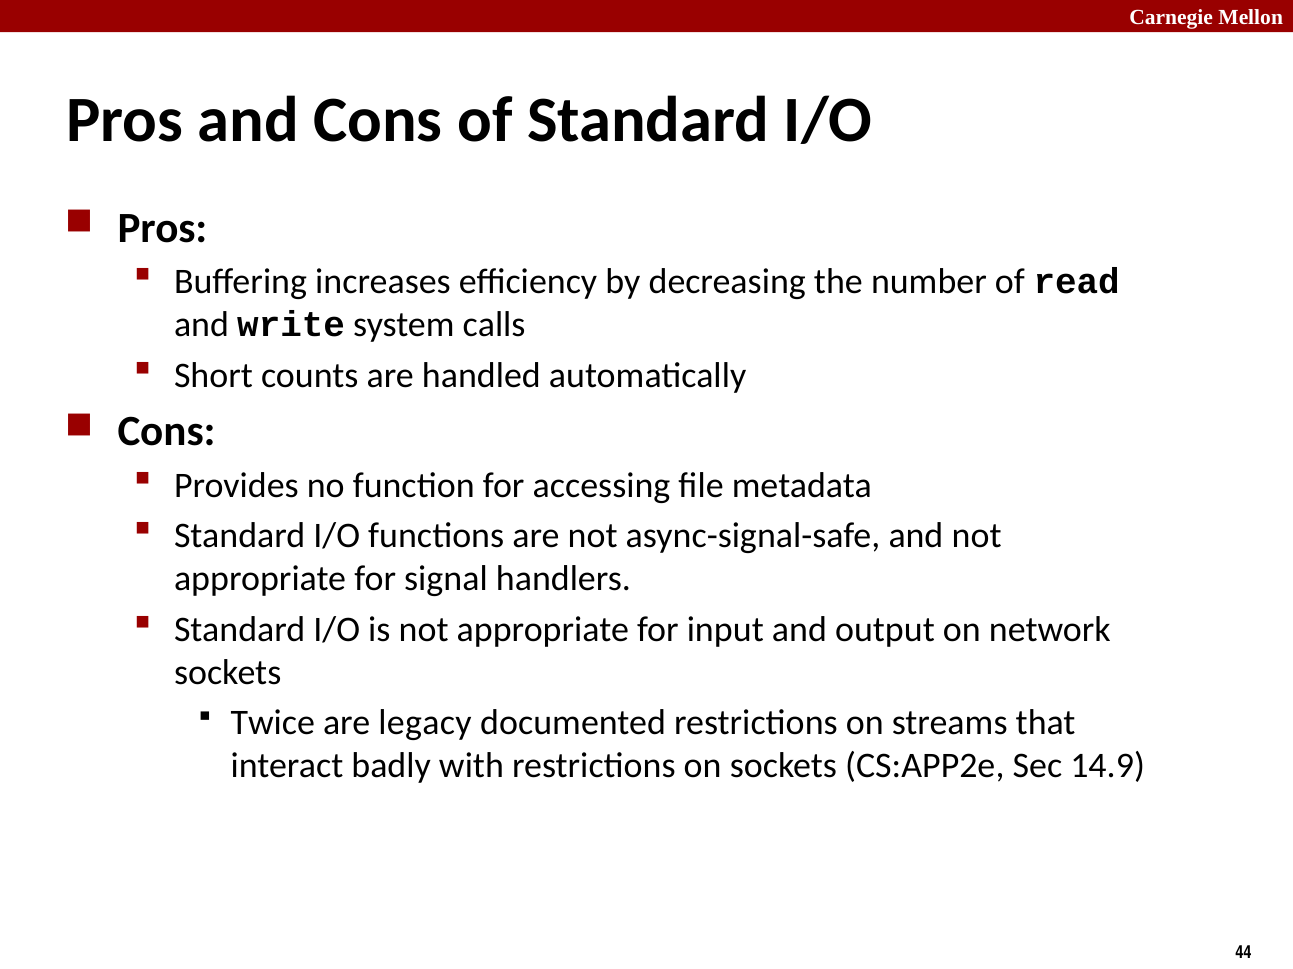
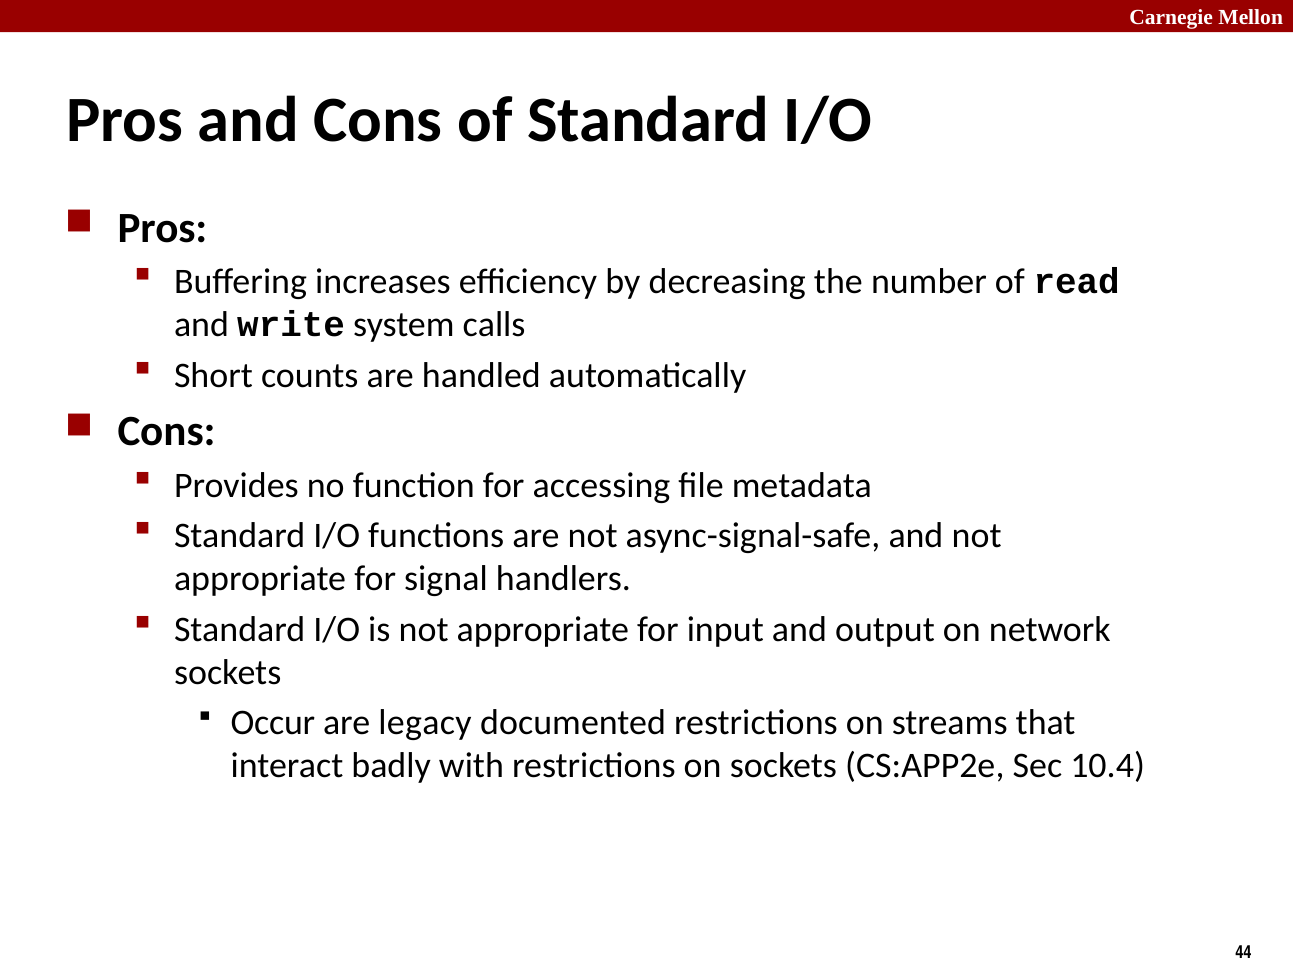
Twice: Twice -> Occur (273, 723)
14.9: 14.9 -> 10.4 (1108, 766)
